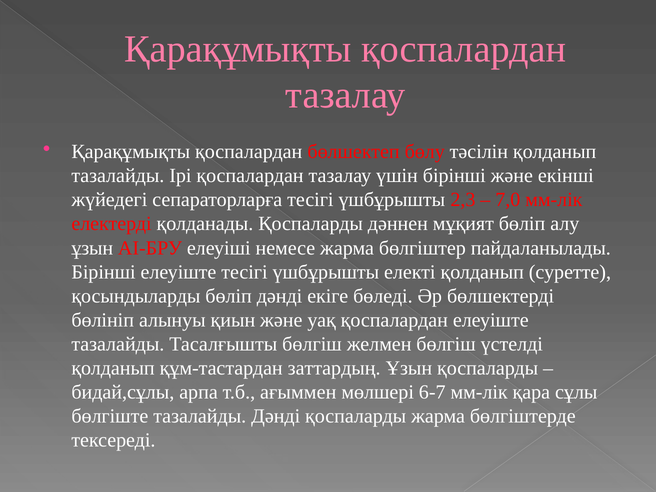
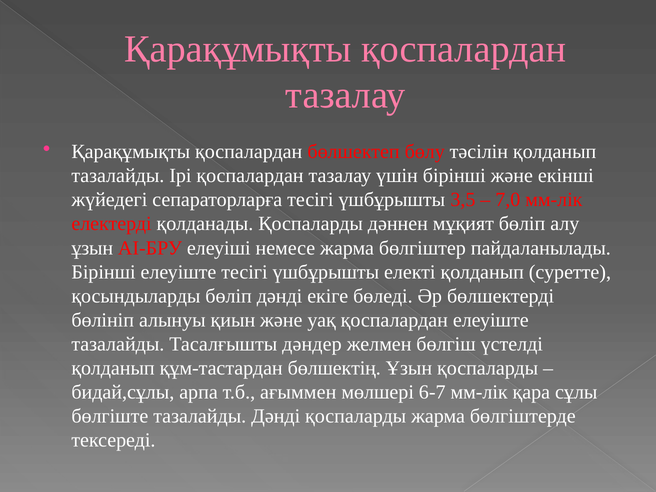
2,3: 2,3 -> 3,5 (463, 200)
Тасалғышты бөлгіш: бөлгіш -> дәндер (312, 344)
заттардың: заттардың -> бөлшектің (334, 368)
